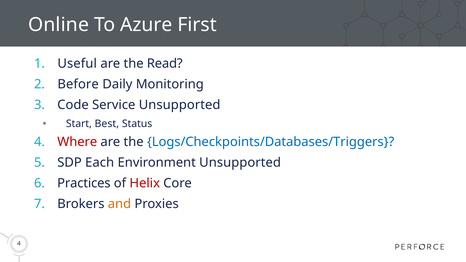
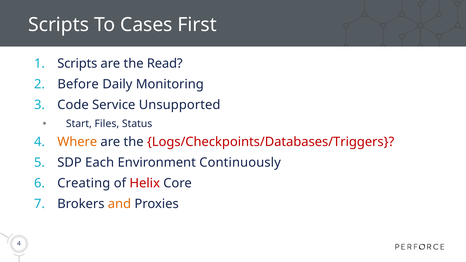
Online: Online -> Scripts (59, 25)
Azure: Azure -> Cases (146, 25)
Useful: Useful -> Scripts (77, 64)
Best: Best -> Files (107, 124)
Where colour: red -> orange (77, 142)
Logs/Checkpoints/Databases/Triggers colour: blue -> red (271, 142)
Environment Unsupported: Unsupported -> Continuously (240, 163)
Practices: Practices -> Creating (84, 183)
